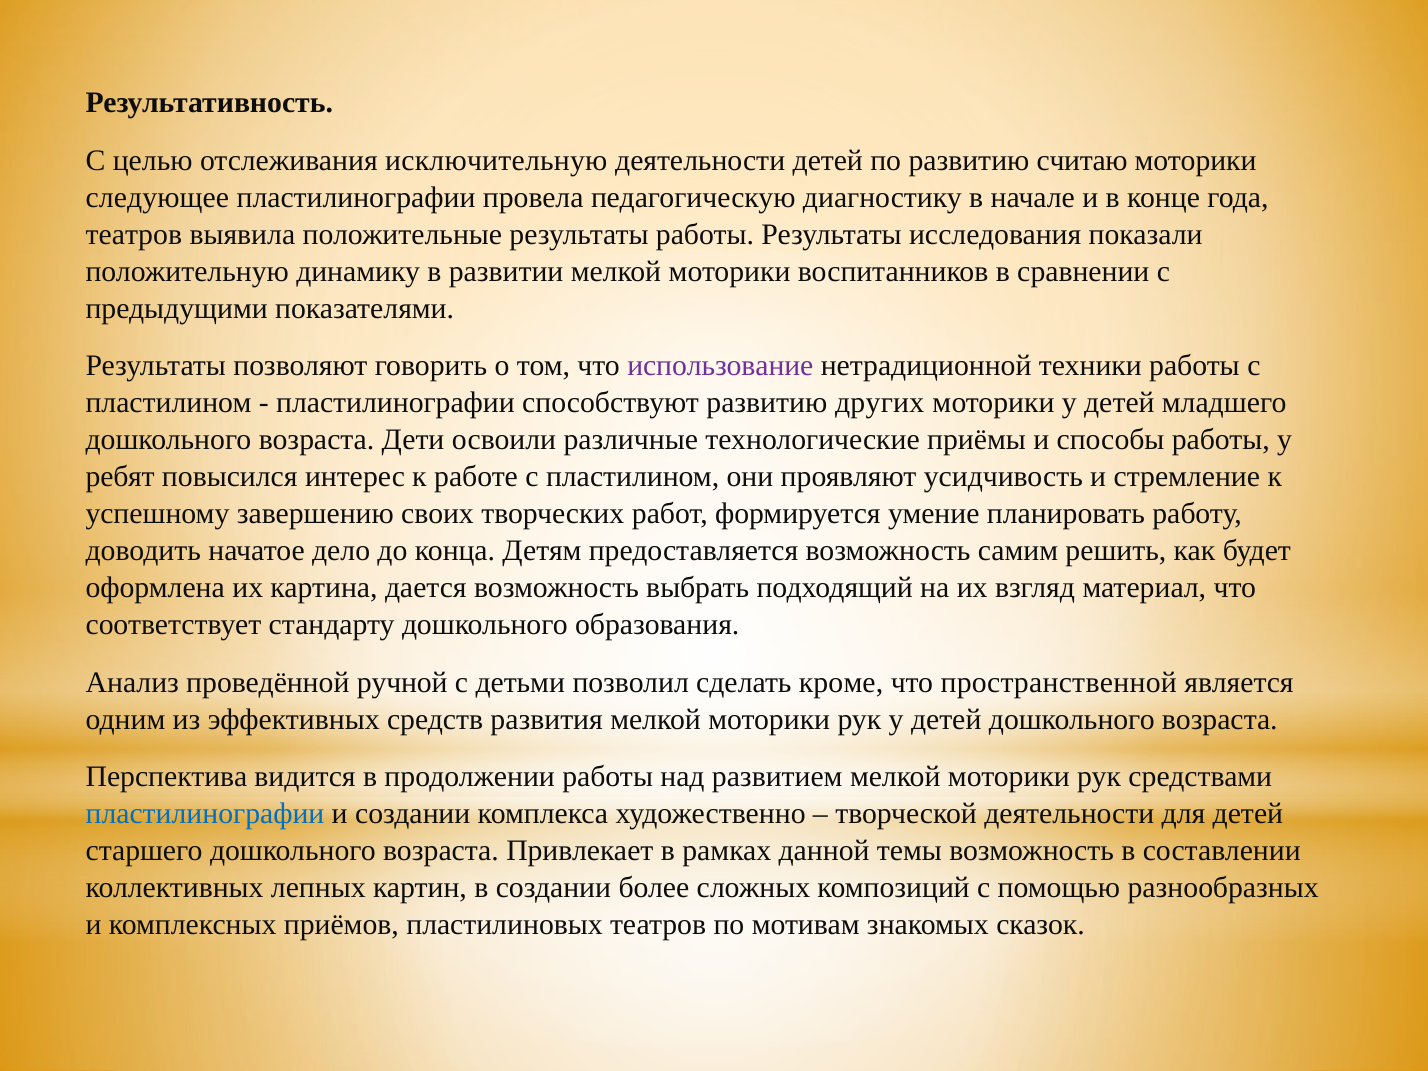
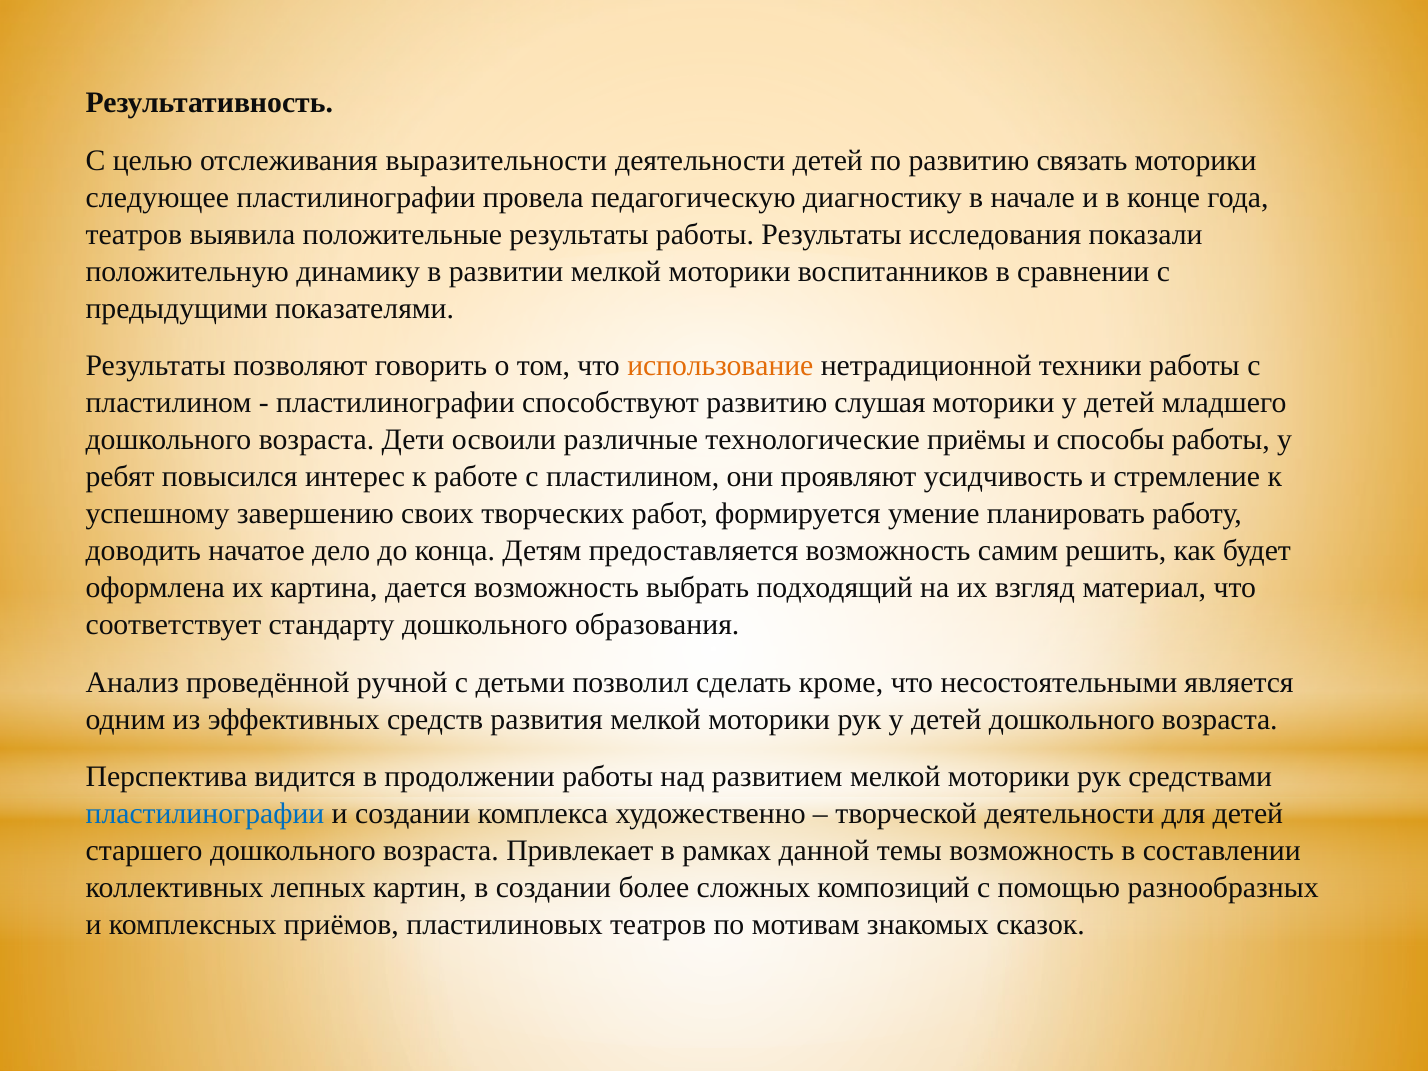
исключительную: исключительную -> выразительности (496, 161)
считаю: считаю -> связать (1082, 161)
использование colour: purple -> orange (720, 366)
других: других -> слушая (880, 403)
пространственной: пространственной -> несостоятельными (1059, 682)
